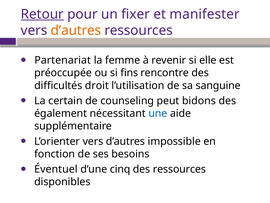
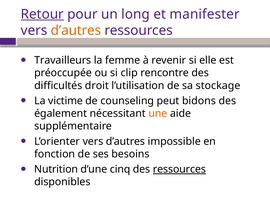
fixer: fixer -> long (136, 14)
Partenariat: Partenariat -> Travailleurs (63, 60)
fins: fins -> clip (129, 73)
sanguine: sanguine -> stockage (218, 85)
certain: certain -> victime (66, 101)
une colour: blue -> orange (158, 113)
Éventuel: Éventuel -> Nutrition (56, 169)
ressources underline: none -> present (179, 169)
